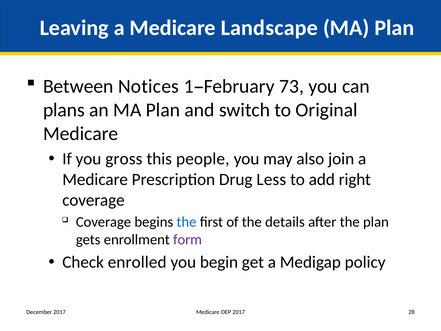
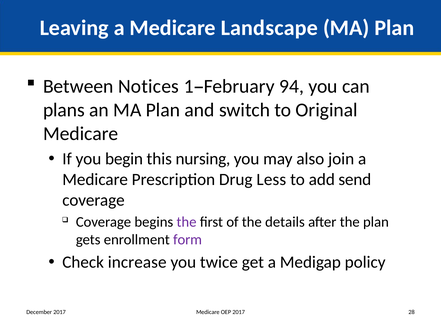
73: 73 -> 94 (292, 86)
gross: gross -> begin (124, 159)
people: people -> nursing (203, 159)
right: right -> send (355, 179)
the colour: blue -> purple (187, 222)
enrolled: enrolled -> increase (137, 262)
begin: begin -> twice (219, 262)
